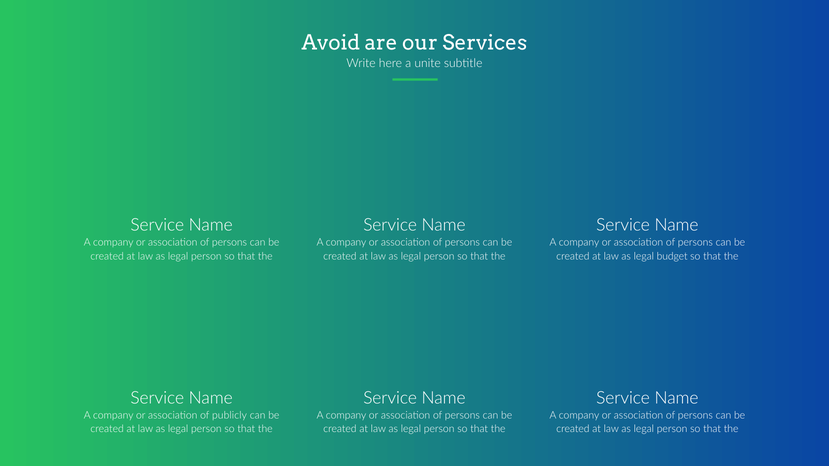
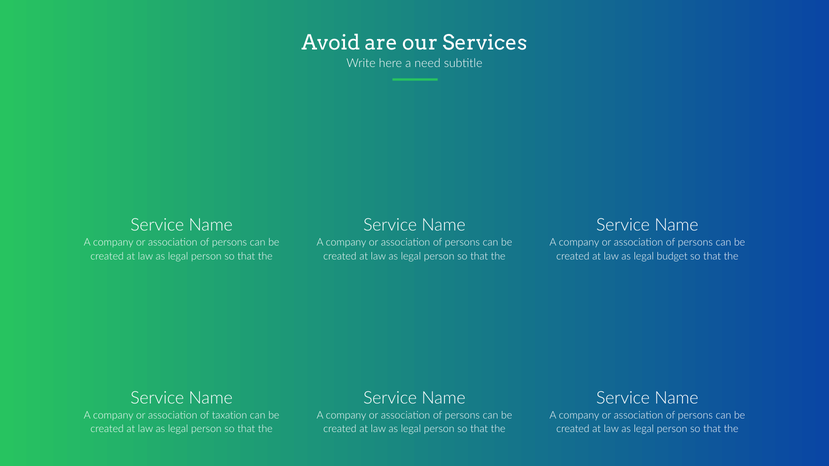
unite: unite -> need (428, 63)
publicly: publicly -> taxation (230, 416)
